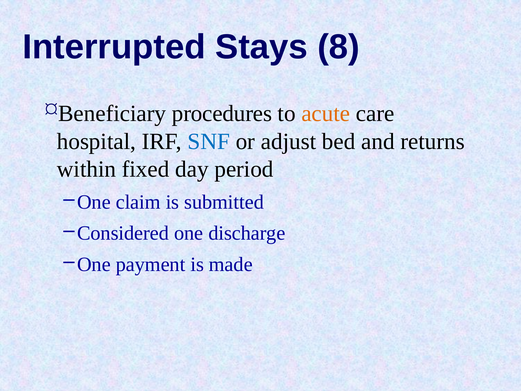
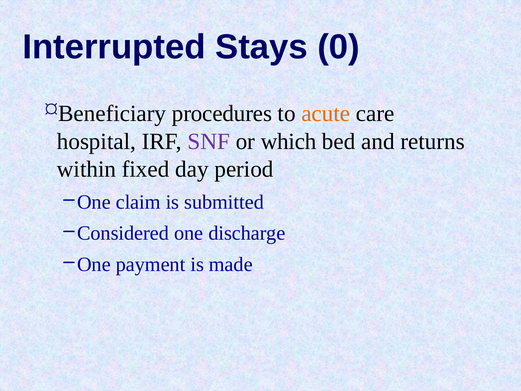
8: 8 -> 0 (339, 47)
SNF colour: blue -> purple (209, 141)
adjust: adjust -> which (289, 141)
